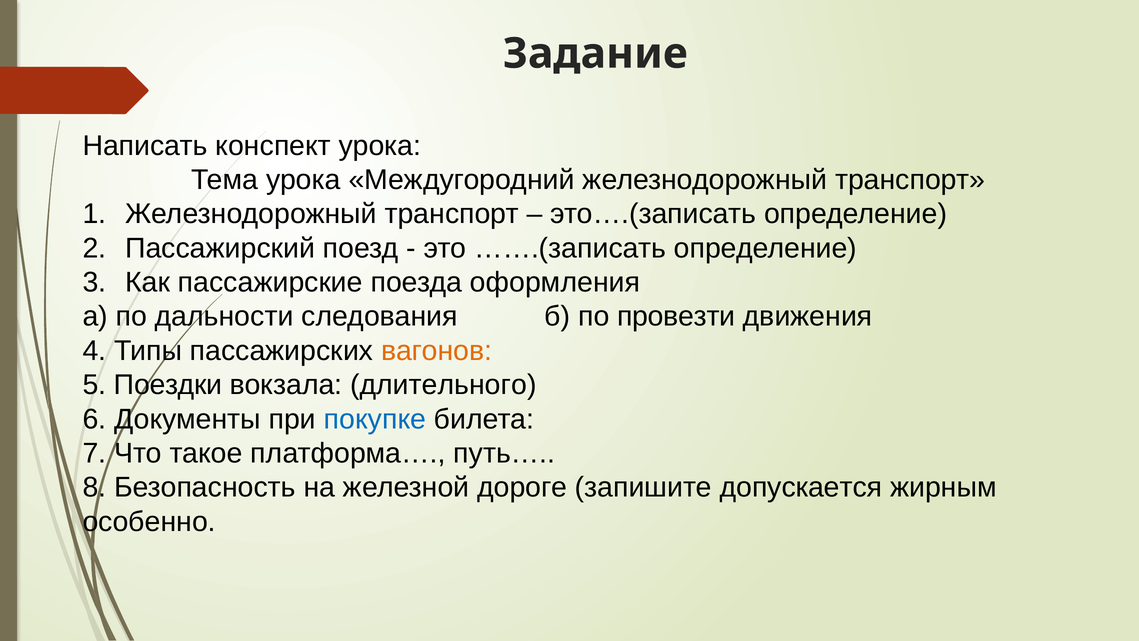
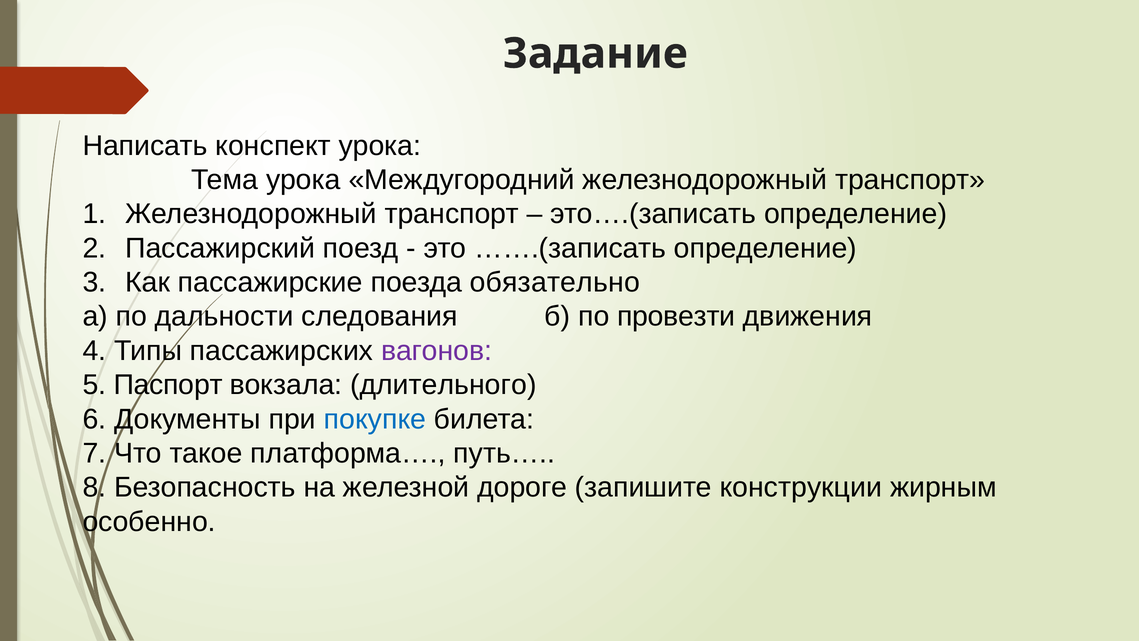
оформления: оформления -> обязательно (555, 282)
вагонов colour: orange -> purple (436, 351)
Поездки: Поездки -> Паспорт (168, 385)
допускается: допускается -> конструкции (801, 487)
